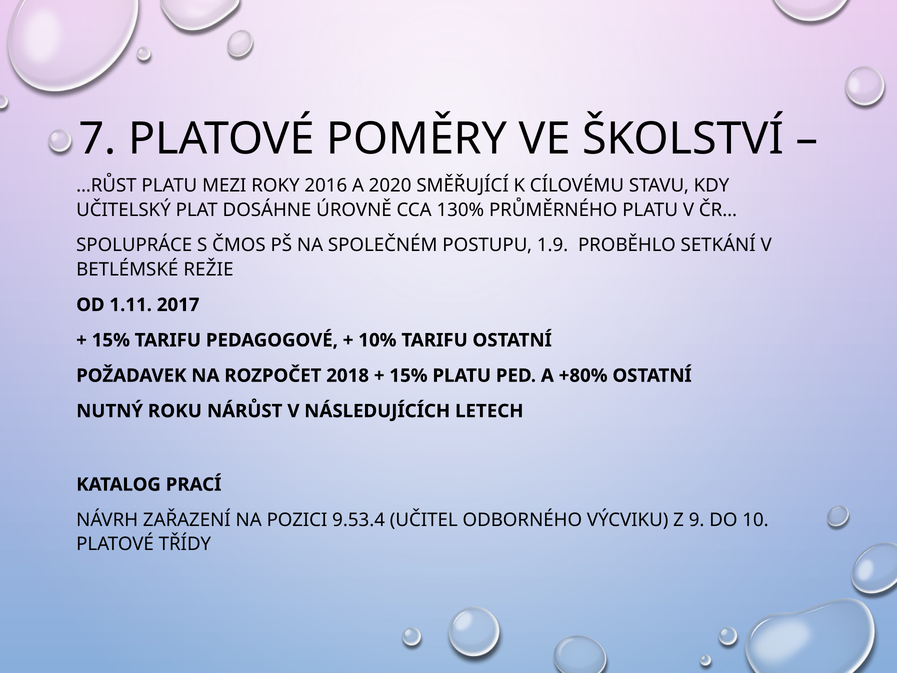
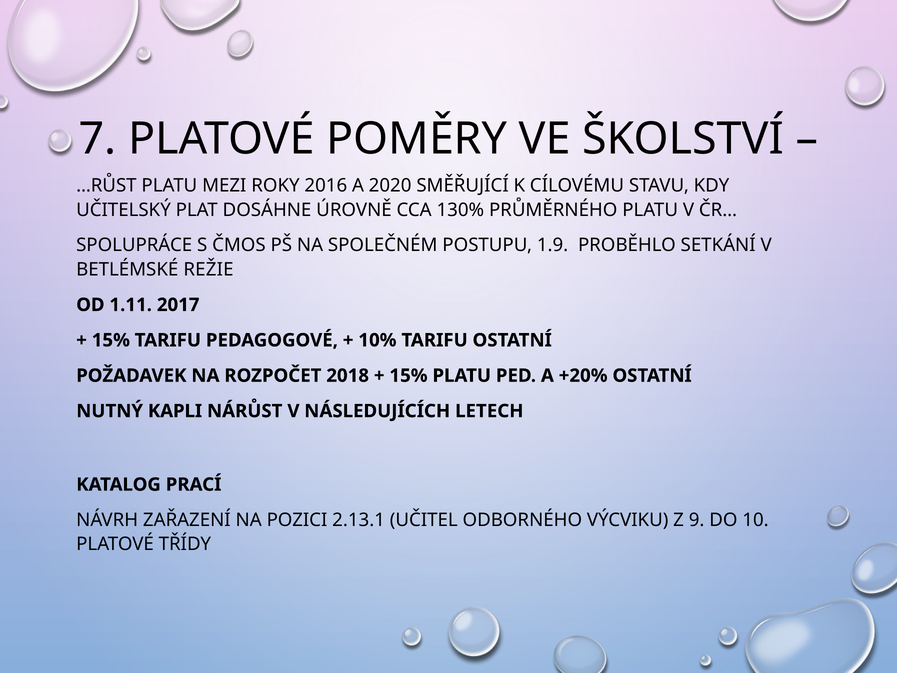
+80%: +80% -> +20% (583, 376)
ROKU: ROKU -> KAPLI (175, 411)
9.53.4: 9.53.4 -> 2.13.1 (359, 520)
